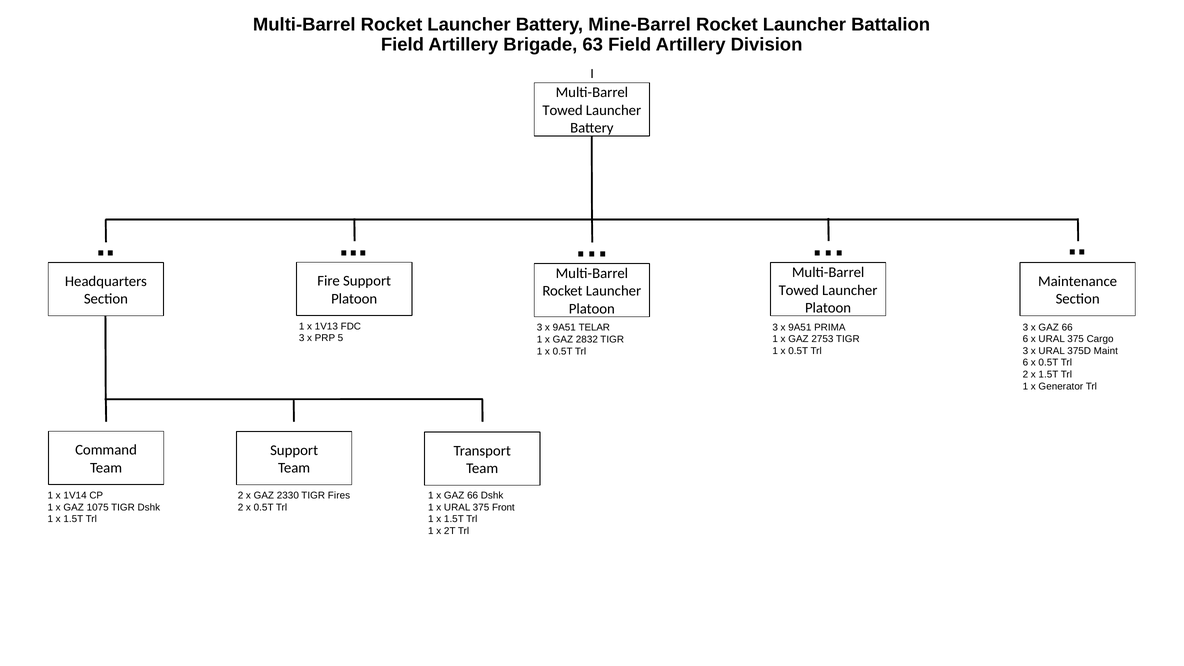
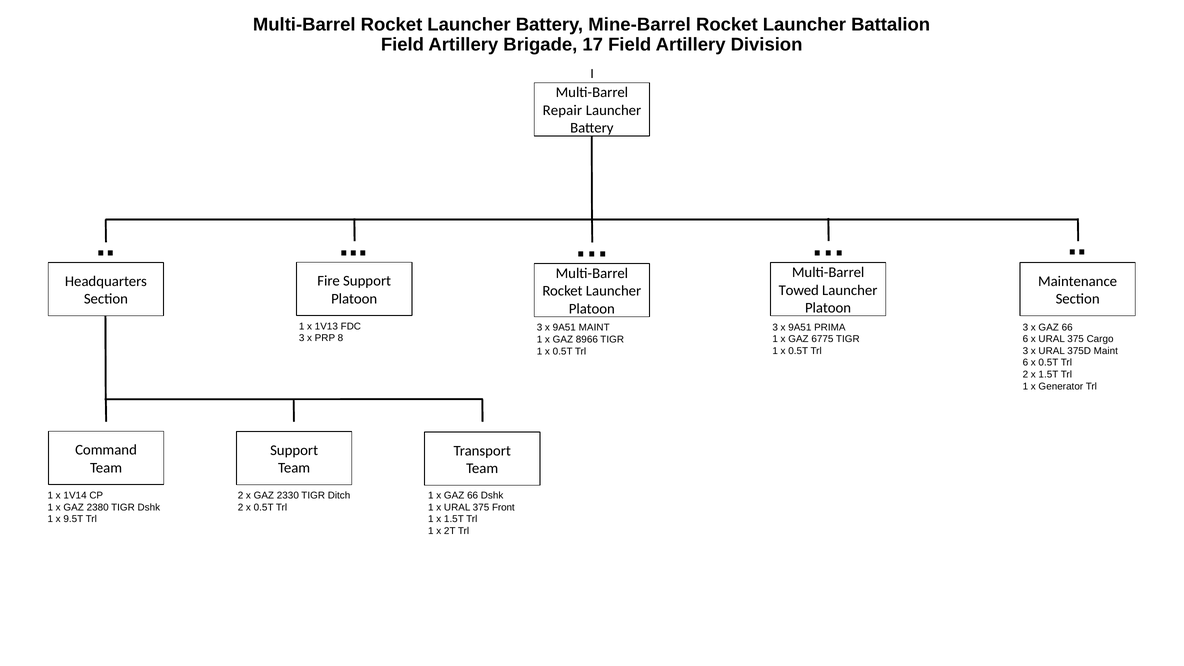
63: 63 -> 17 (593, 45)
Towed: Towed -> Repair (562, 110)
9A51 TELAR: TELAR -> MAINT (594, 328)
5: 5 -> 8 (340, 338)
2753: 2753 -> 6775 (822, 339)
2832: 2832 -> 8966 (587, 339)
Fires: Fires -> Ditch (339, 496)
1075: 1075 -> 2380 (98, 507)
1.5T: 1.5T -> 9.5T (73, 519)
